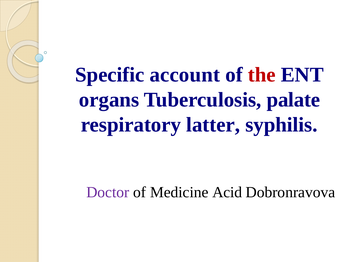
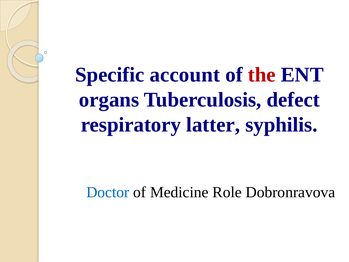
palate: palate -> defect (293, 100)
Doctor colour: purple -> blue (108, 192)
Acid: Acid -> Role (227, 192)
